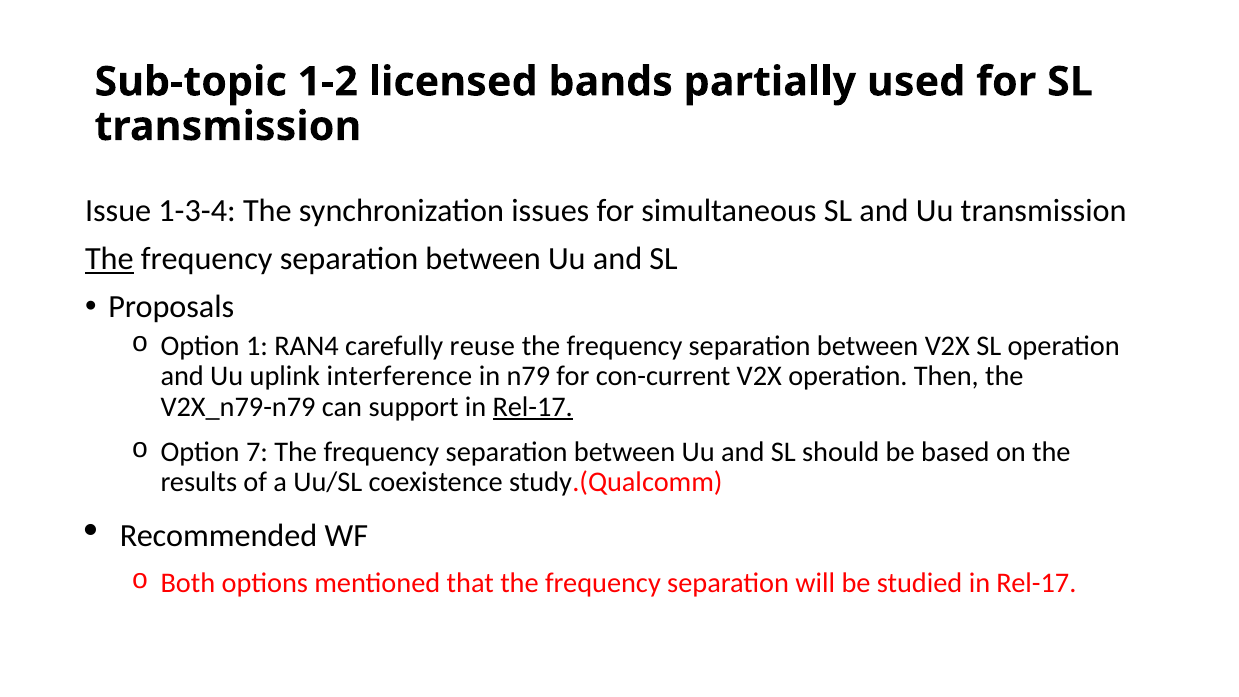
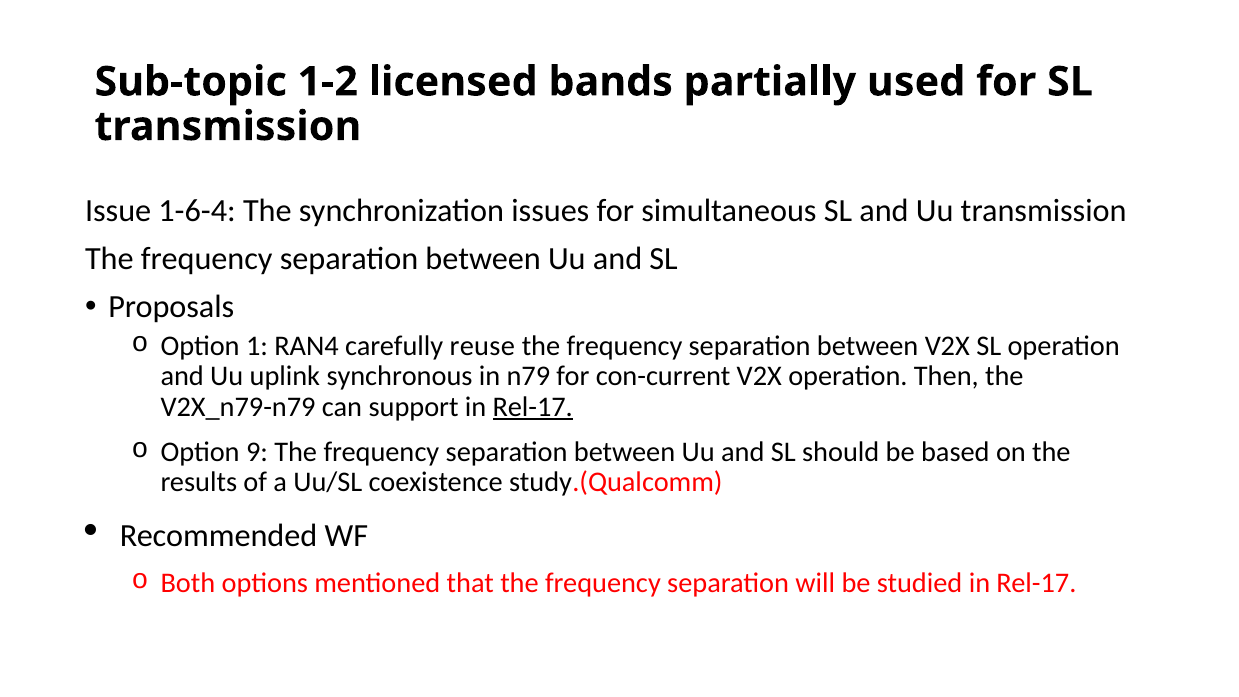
1-3-4: 1-3-4 -> 1-6-4 (197, 211)
The underline: present -> none (109, 259)
interference: interference -> synchronous (400, 376)
7: 7 -> 9 (257, 452)
